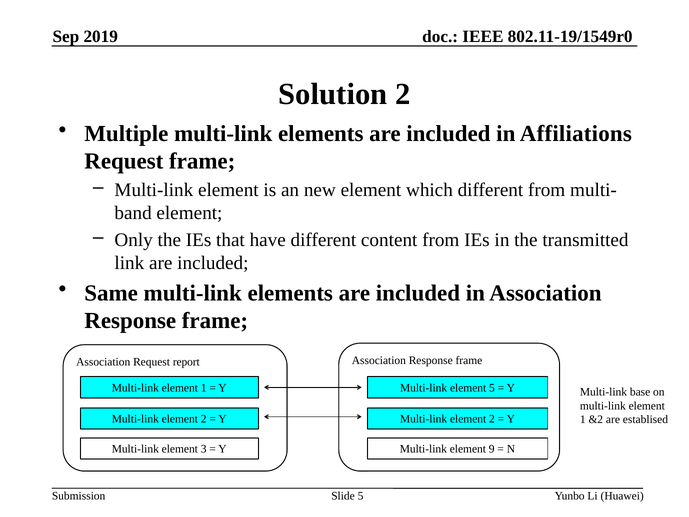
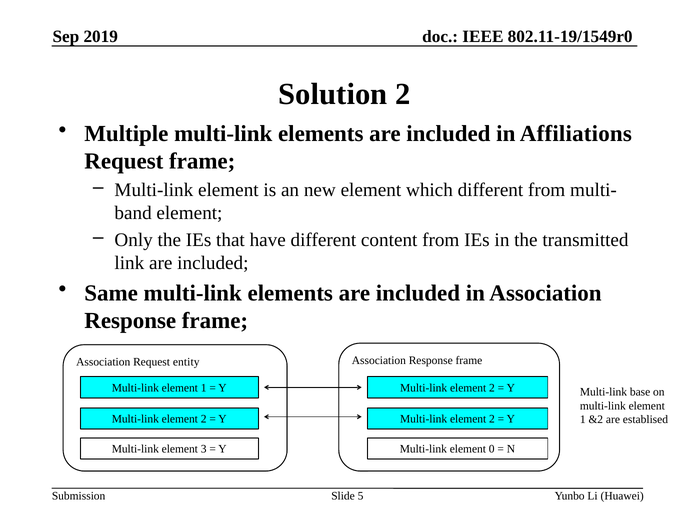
report: report -> entity (186, 362)
5: 5 -> 2 (492, 388)
9: 9 -> 0 (492, 449)
